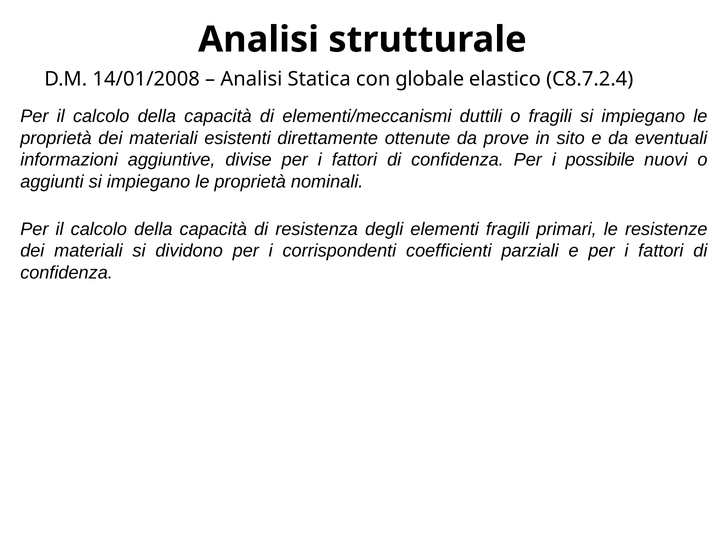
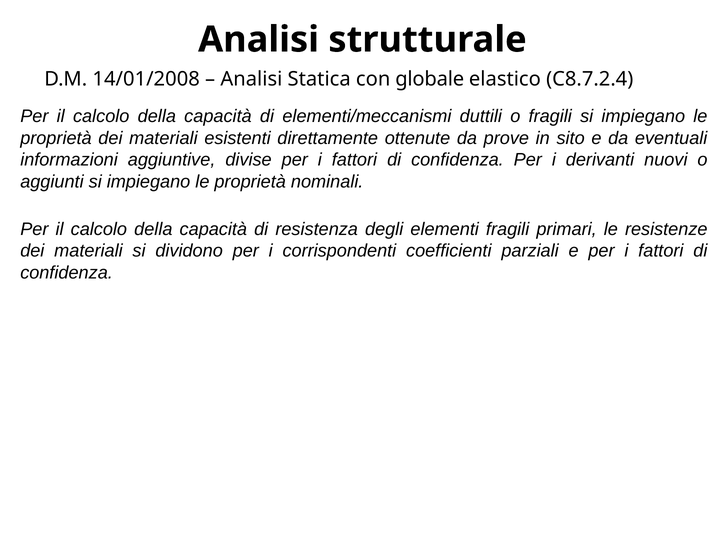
possibile: possibile -> derivanti (600, 160)
